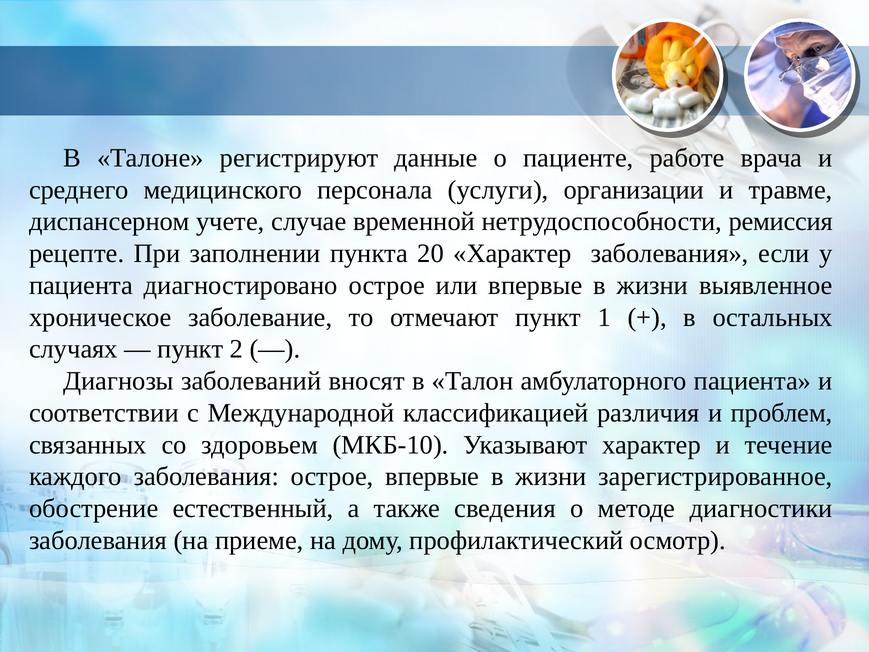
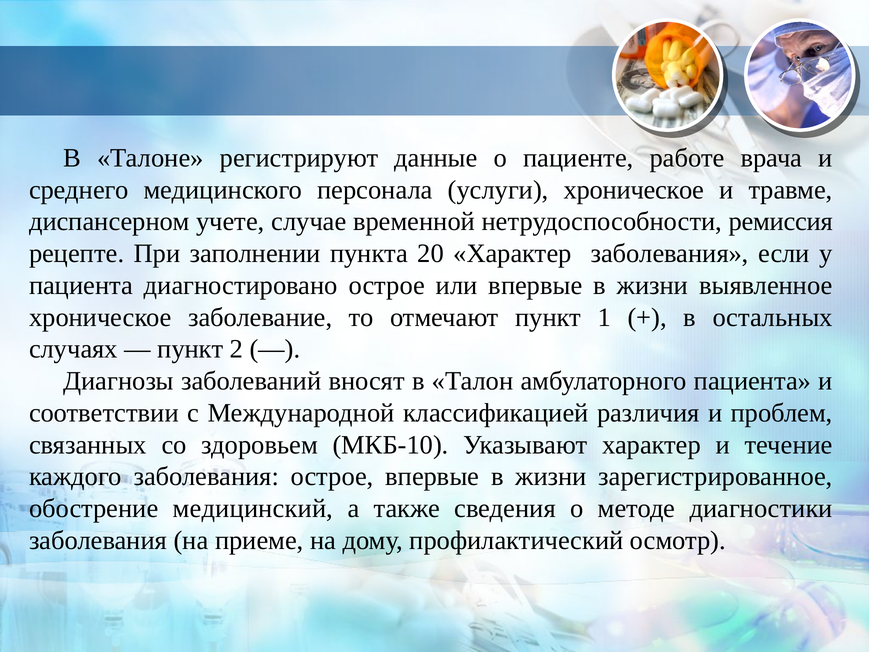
услуги организации: организации -> хроническое (634, 190)
естественный: естественный -> медицинский (253, 508)
